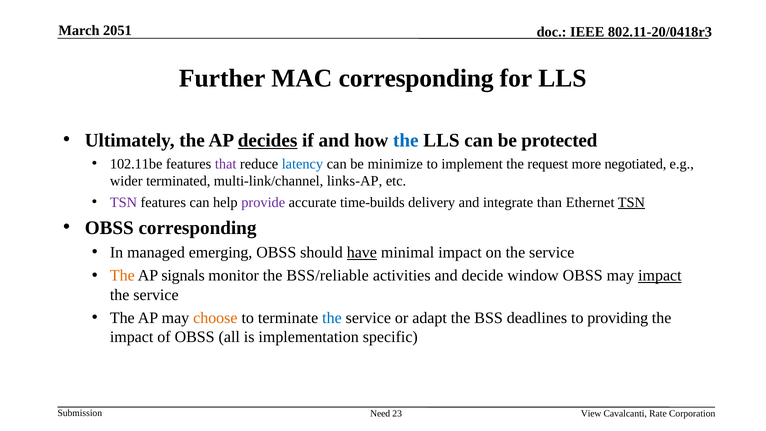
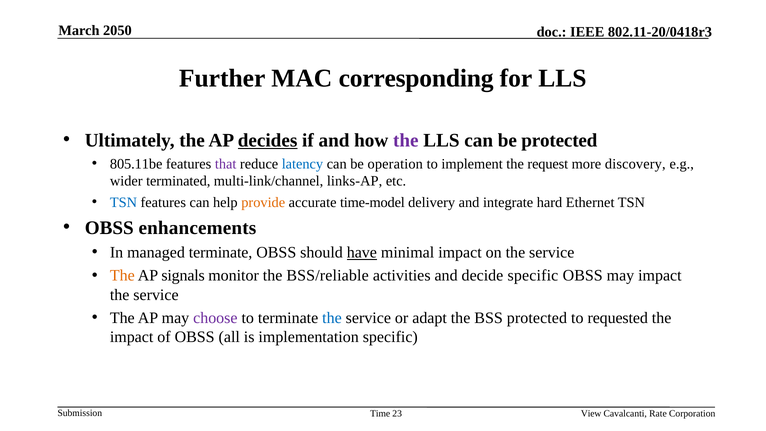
2051: 2051 -> 2050 (117, 30)
the colour: blue -> purple (406, 140)
102.11be: 102.11be -> 805.11be (136, 164)
minimize: minimize -> operation (395, 164)
negotiated: negotiated -> discovery (635, 164)
TSN colour: purple -> blue (123, 202)
provide colour: purple -> orange (263, 202)
time-builds: time-builds -> time-model (372, 202)
than: than -> hard (550, 202)
TSN underline: present -> none (631, 202)
OBSS corresponding: corresponding -> enhancements (197, 228)
managed emerging: emerging -> terminate (221, 252)
decide window: window -> specific (533, 276)
impact underline: present -> none (660, 276)
choose colour: orange -> purple (215, 318)
BSS deadlines: deadlines -> protected (537, 318)
providing: providing -> requested (618, 318)
Need: Need -> Time (380, 413)
